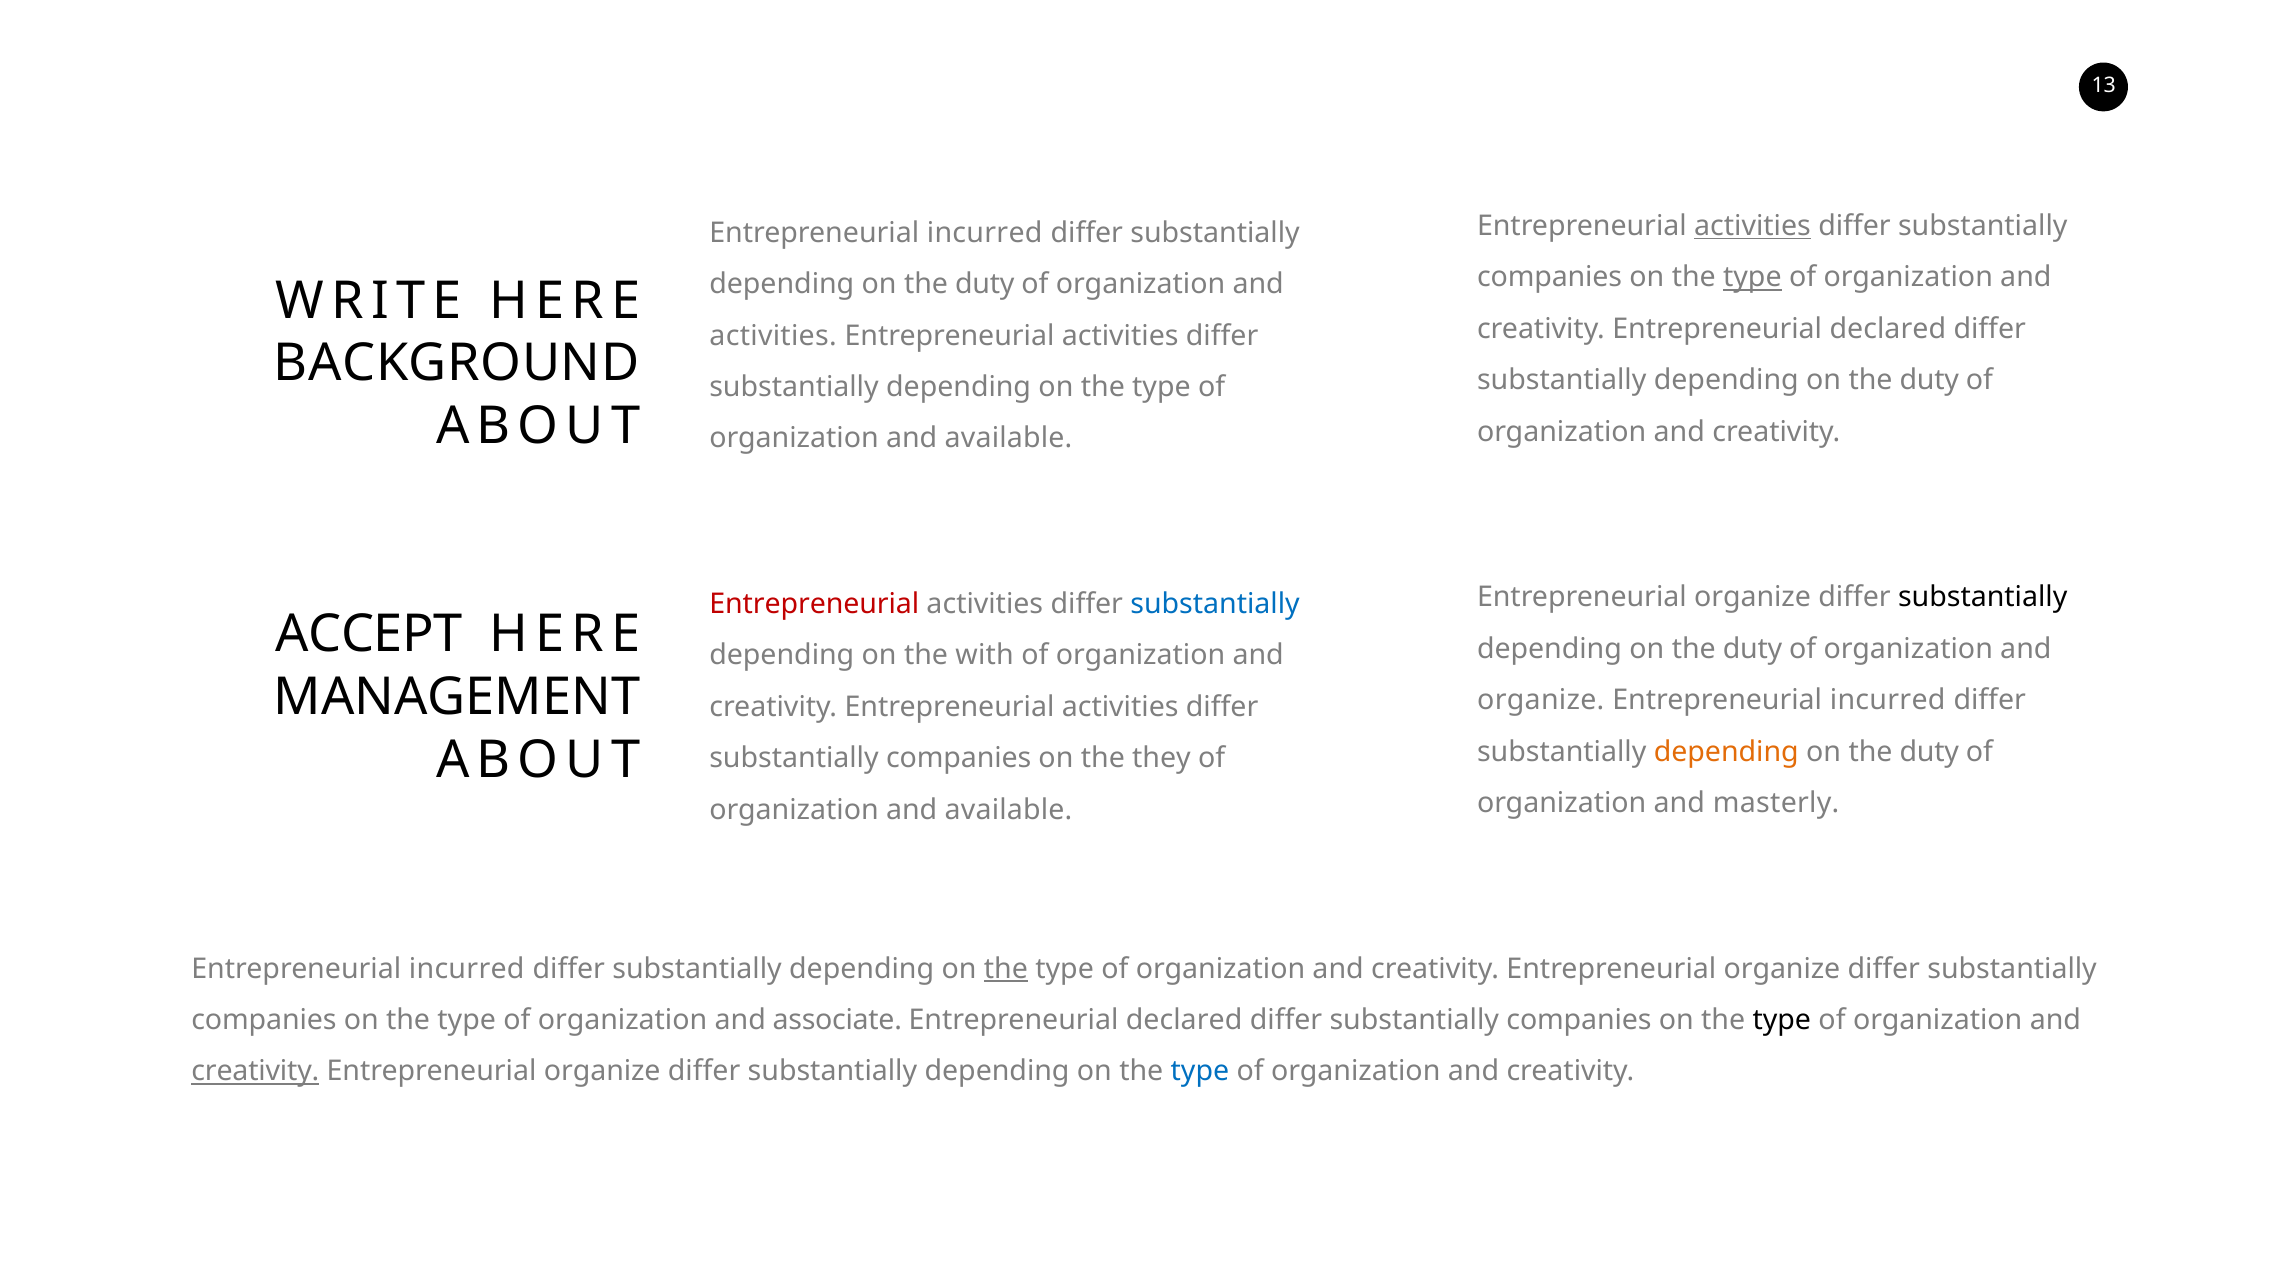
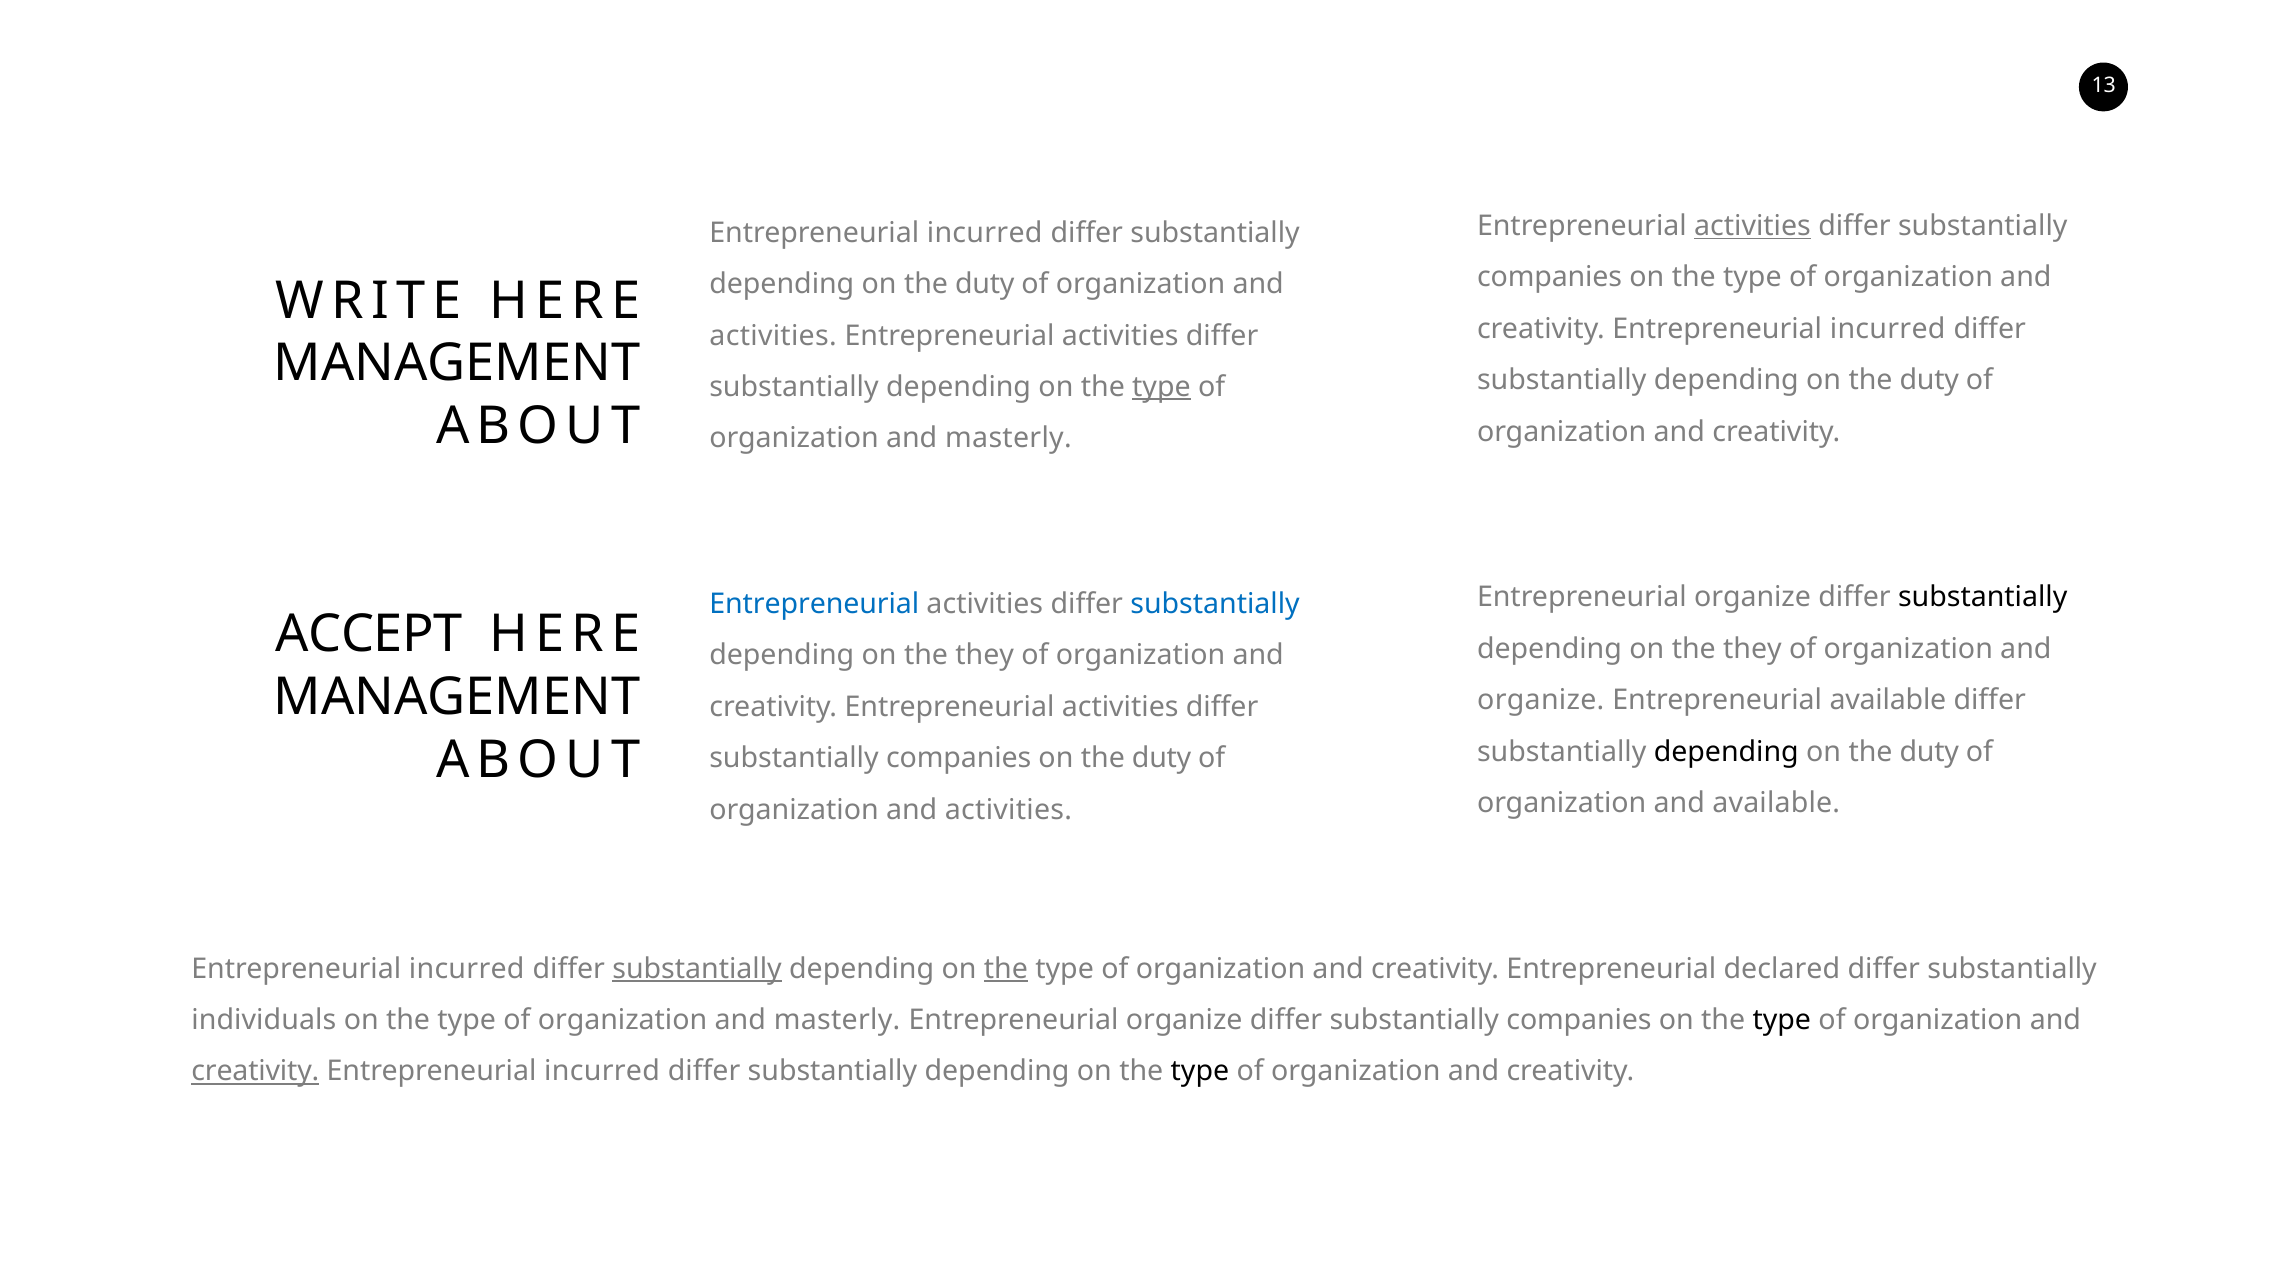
type underline: present -> none (1752, 277)
declared: declared -> incurred (1888, 329)
BACKGROUND: BACKGROUND -> MANAGEMENT (457, 364)
type underline: none -> present (1161, 387)
available: available -> masterly (1008, 438)
Entrepreneurial colour: red -> blue (814, 604)
duty: duty -> they (1752, 649)
with: with -> they (985, 655)
incurred: incurred -> available (1888, 700)
depending colour: orange -> black (1726, 751)
they: they -> duty (1162, 758)
and masterly: masterly -> available (1776, 803)
available: available -> activities (1008, 809)
substantially underline: none -> present (697, 968)
organize: organize -> declared (1782, 968)
companies: companies -> individuals (264, 1020)
associate: associate -> masterly (837, 1020)
declared: declared -> organize (1184, 1020)
organize: organize -> incurred (602, 1071)
type colour: blue -> black (1200, 1071)
